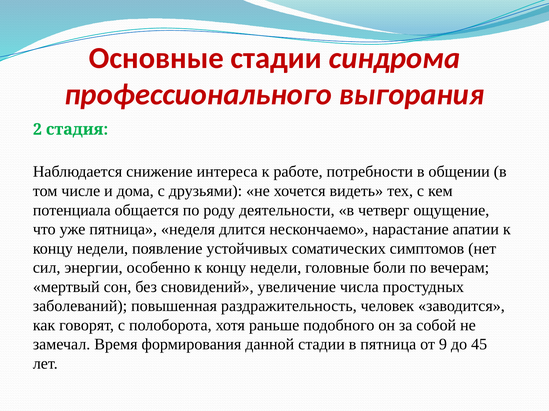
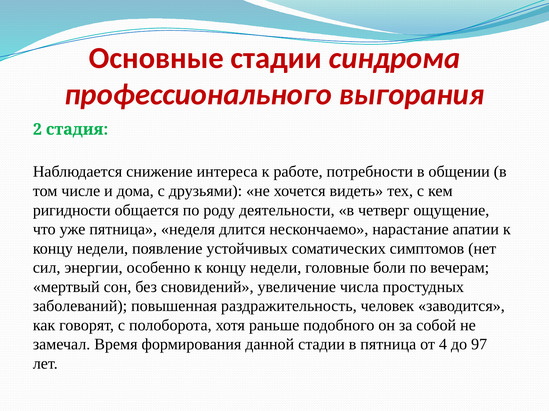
потенциала: потенциала -> ригидности (72, 210)
9: 9 -> 4 (443, 345)
45: 45 -> 97 (479, 345)
